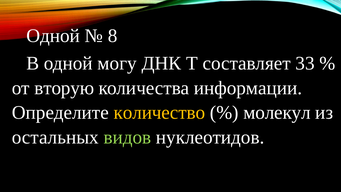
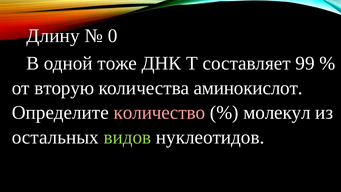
Одной: Одной -> Длину (53, 36)
8: 8 -> 0 (113, 36)
могу: могу -> тоже (117, 63)
33: 33 -> 99 (305, 63)
информации: информации -> аминокислот (248, 88)
количество colour: yellow -> pink (159, 113)
